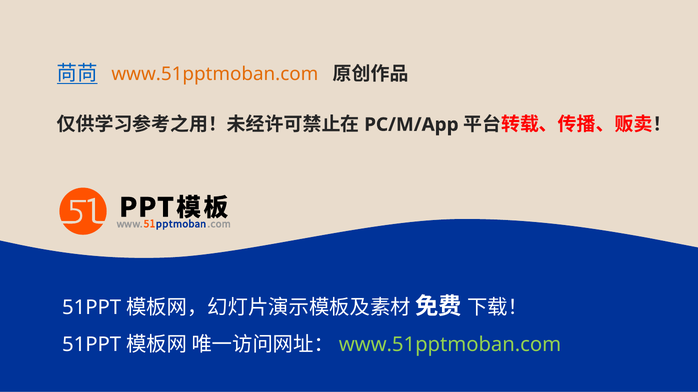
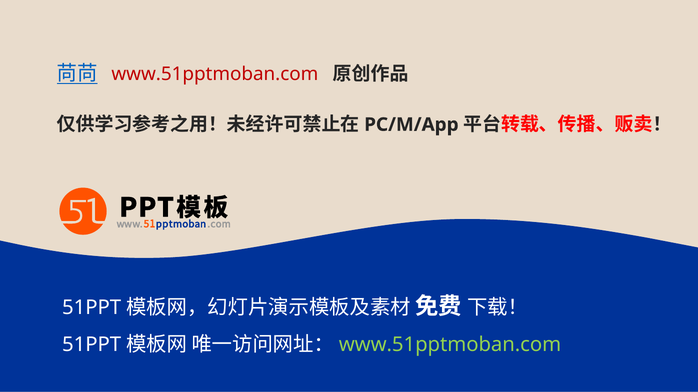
www.51pptmoban.com colour: orange -> red (215, 74)
